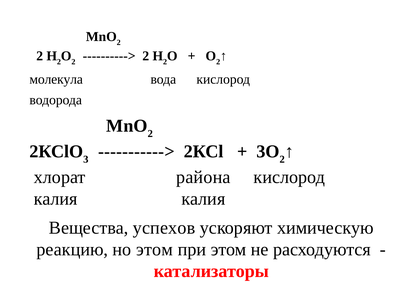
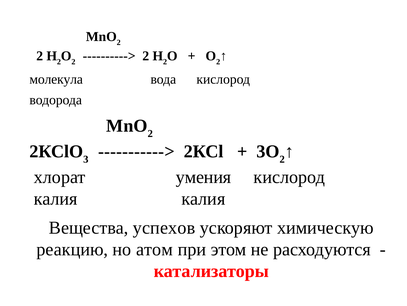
района: района -> умения (204, 177)
но этом: этом -> атом (154, 249)
